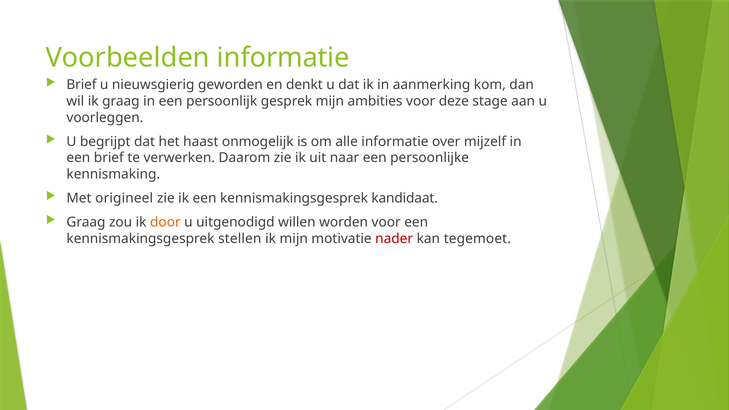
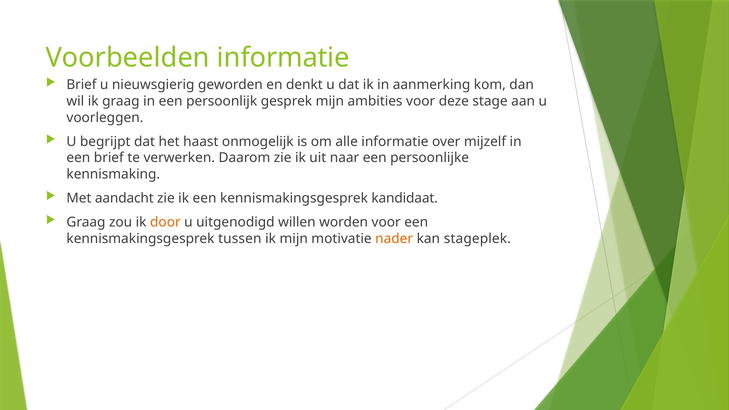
origineel: origineel -> aandacht (124, 198)
stellen: stellen -> tussen (240, 239)
nader colour: red -> orange (394, 239)
tegemoet: tegemoet -> stageplek (477, 239)
